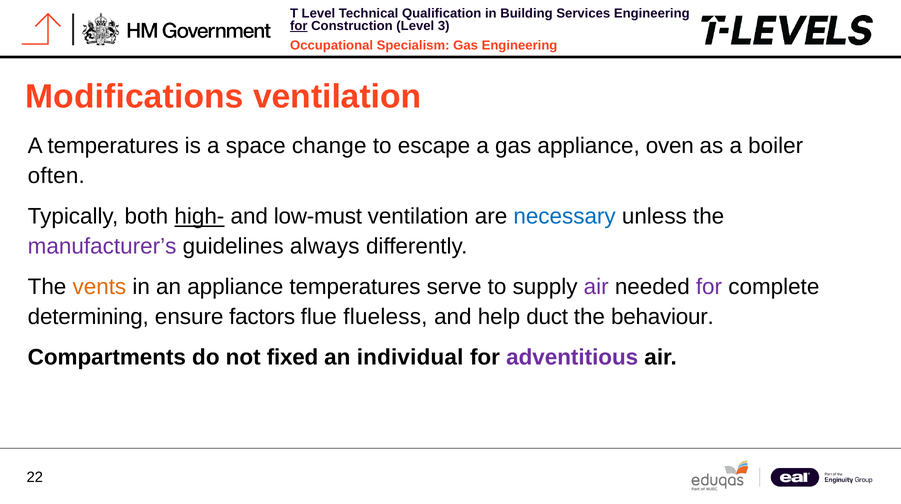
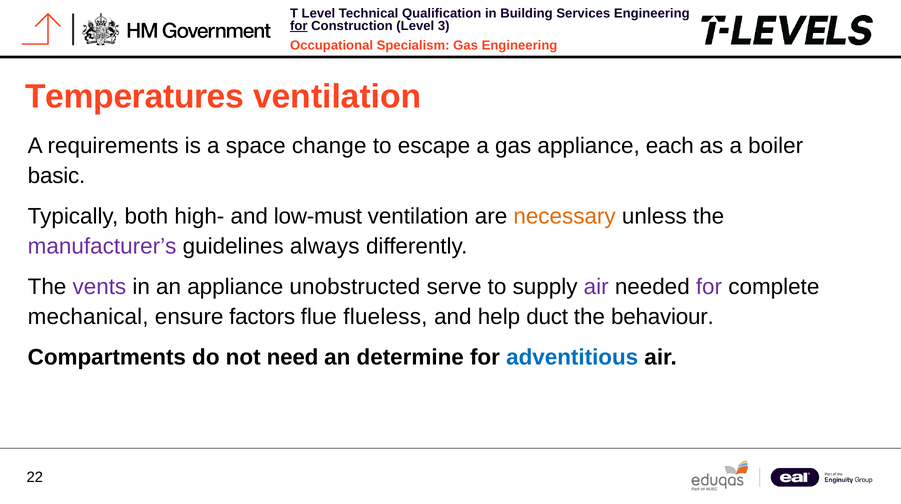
Modifications: Modifications -> Temperatures (135, 97)
A temperatures: temperatures -> requirements (113, 146)
oven: oven -> each (670, 146)
often: often -> basic (56, 176)
high- underline: present -> none (199, 216)
necessary colour: blue -> orange (565, 216)
vents colour: orange -> purple (99, 287)
appliance temperatures: temperatures -> unobstructed (355, 287)
determining: determining -> mechanical (88, 316)
fixed: fixed -> need (293, 357)
individual: individual -> determine (410, 357)
adventitious colour: purple -> blue (572, 357)
